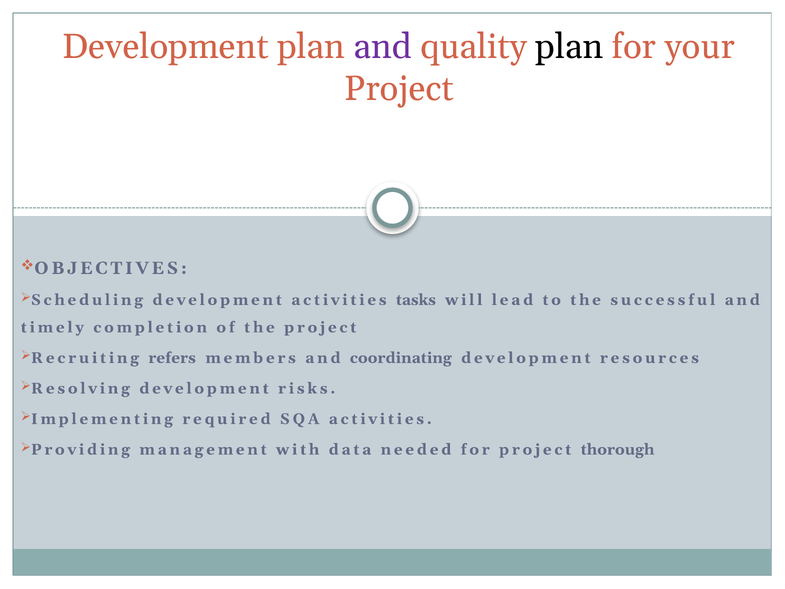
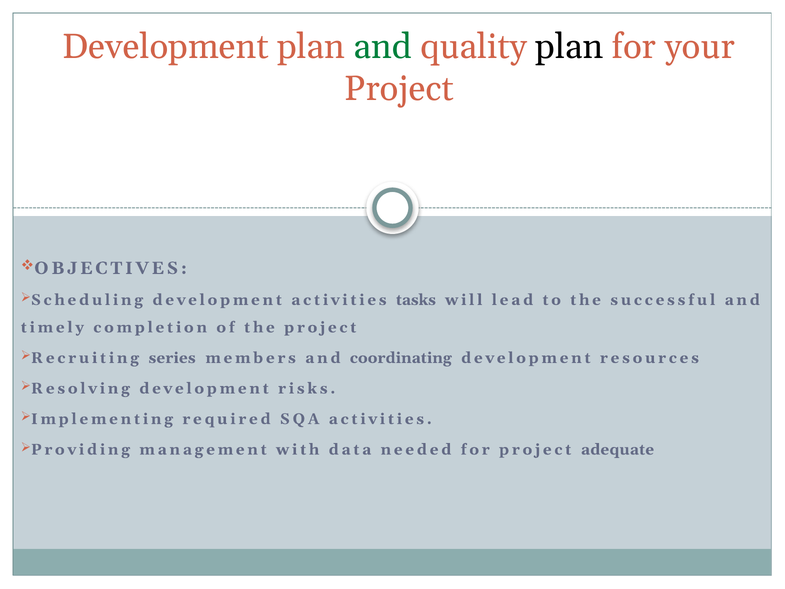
and colour: purple -> green (383, 47)
refers: refers -> series (172, 358)
thorough: thorough -> adequate (617, 449)
